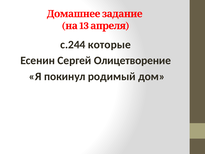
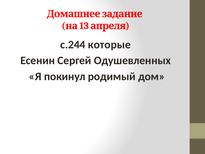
Олицетворение: Олицетворение -> Одушевленных (132, 60)
